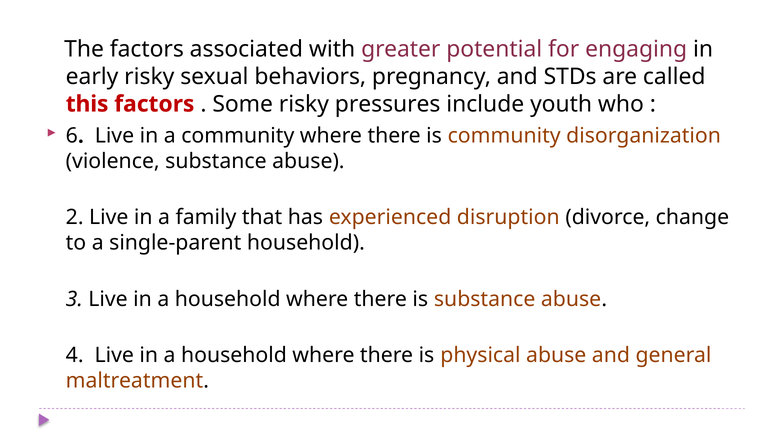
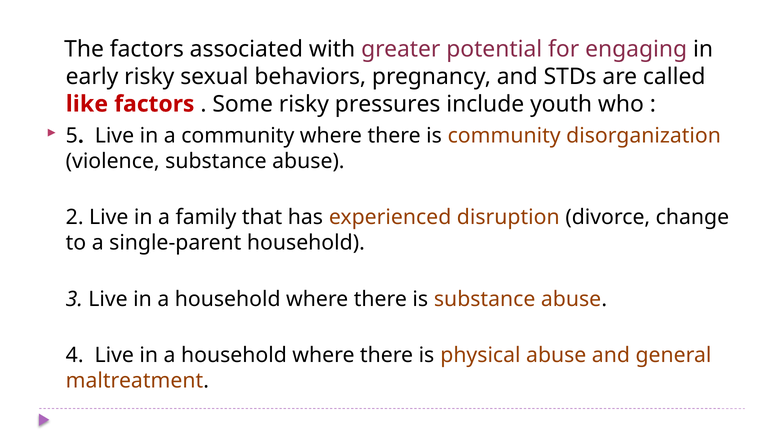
this: this -> like (87, 104)
6: 6 -> 5 (72, 136)
